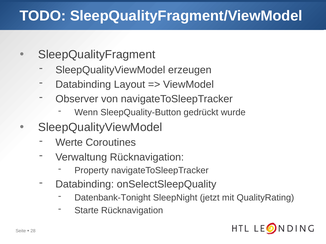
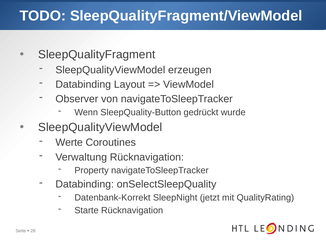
Datenbank-Tonight: Datenbank-Tonight -> Datenbank-Korrekt (112, 198)
